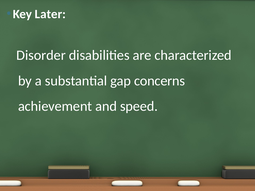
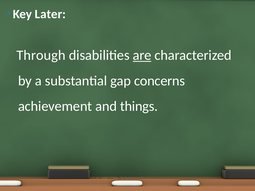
Disorder: Disorder -> Through (41, 55)
are underline: none -> present (142, 55)
speed: speed -> things (139, 106)
